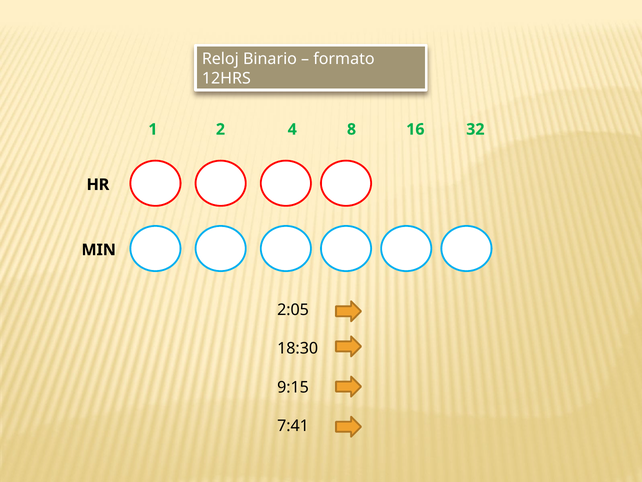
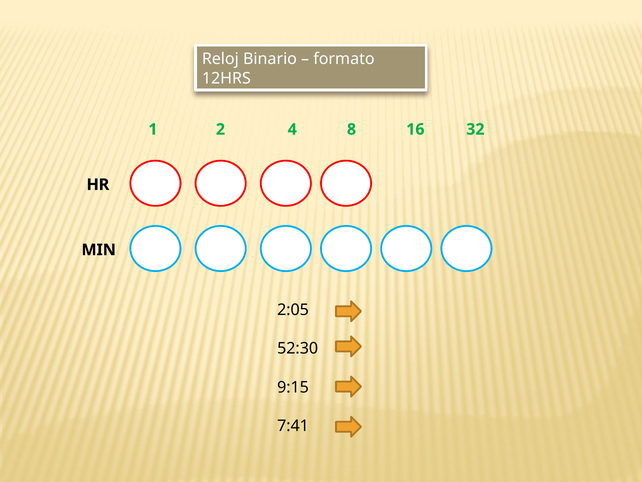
18:30: 18:30 -> 52:30 (298, 348)
